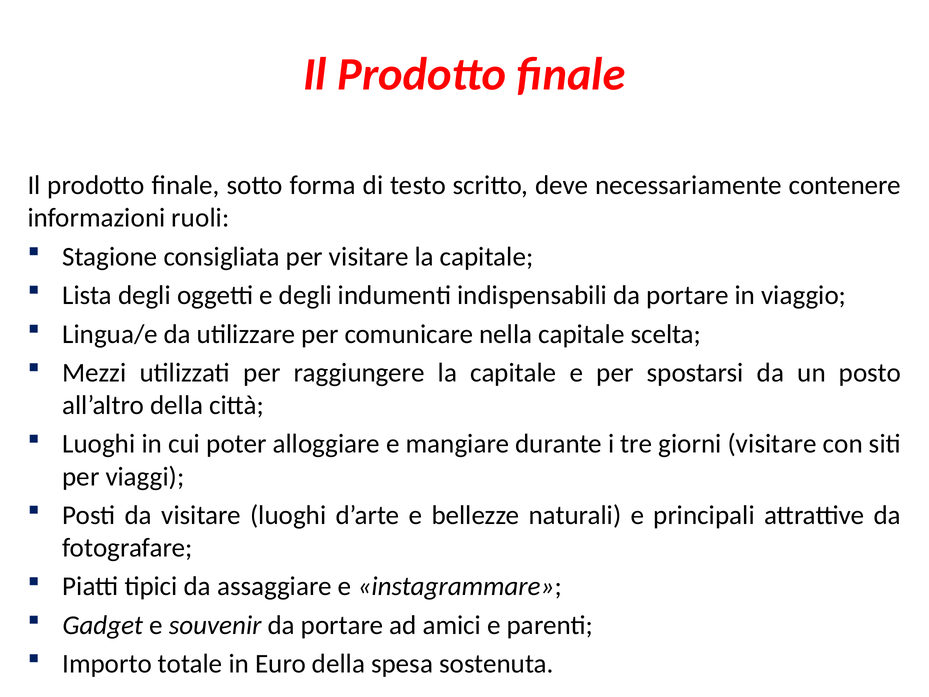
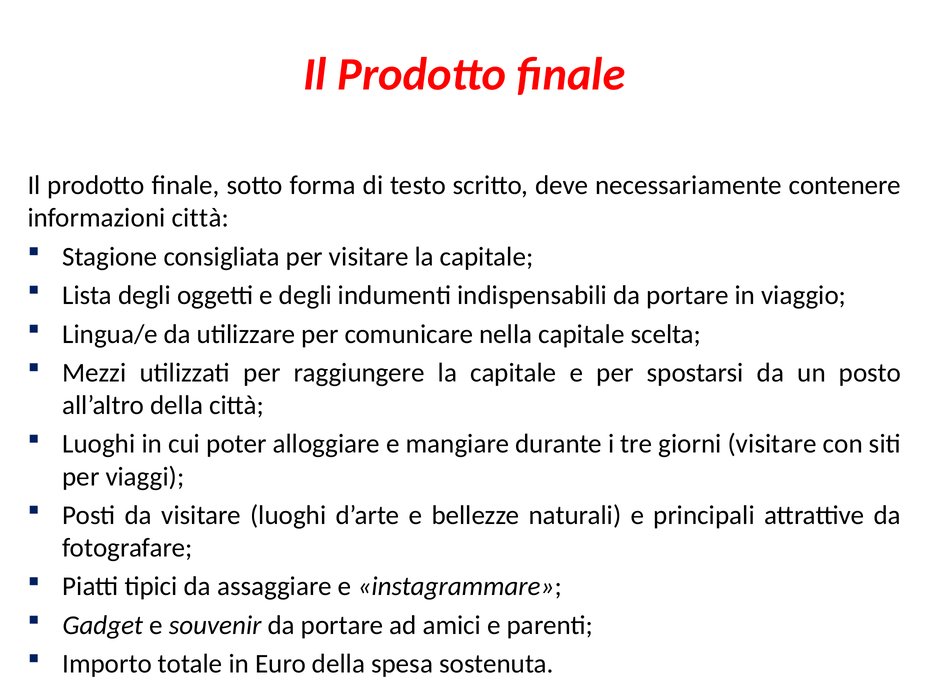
informazioni ruoli: ruoli -> città (200, 218)
